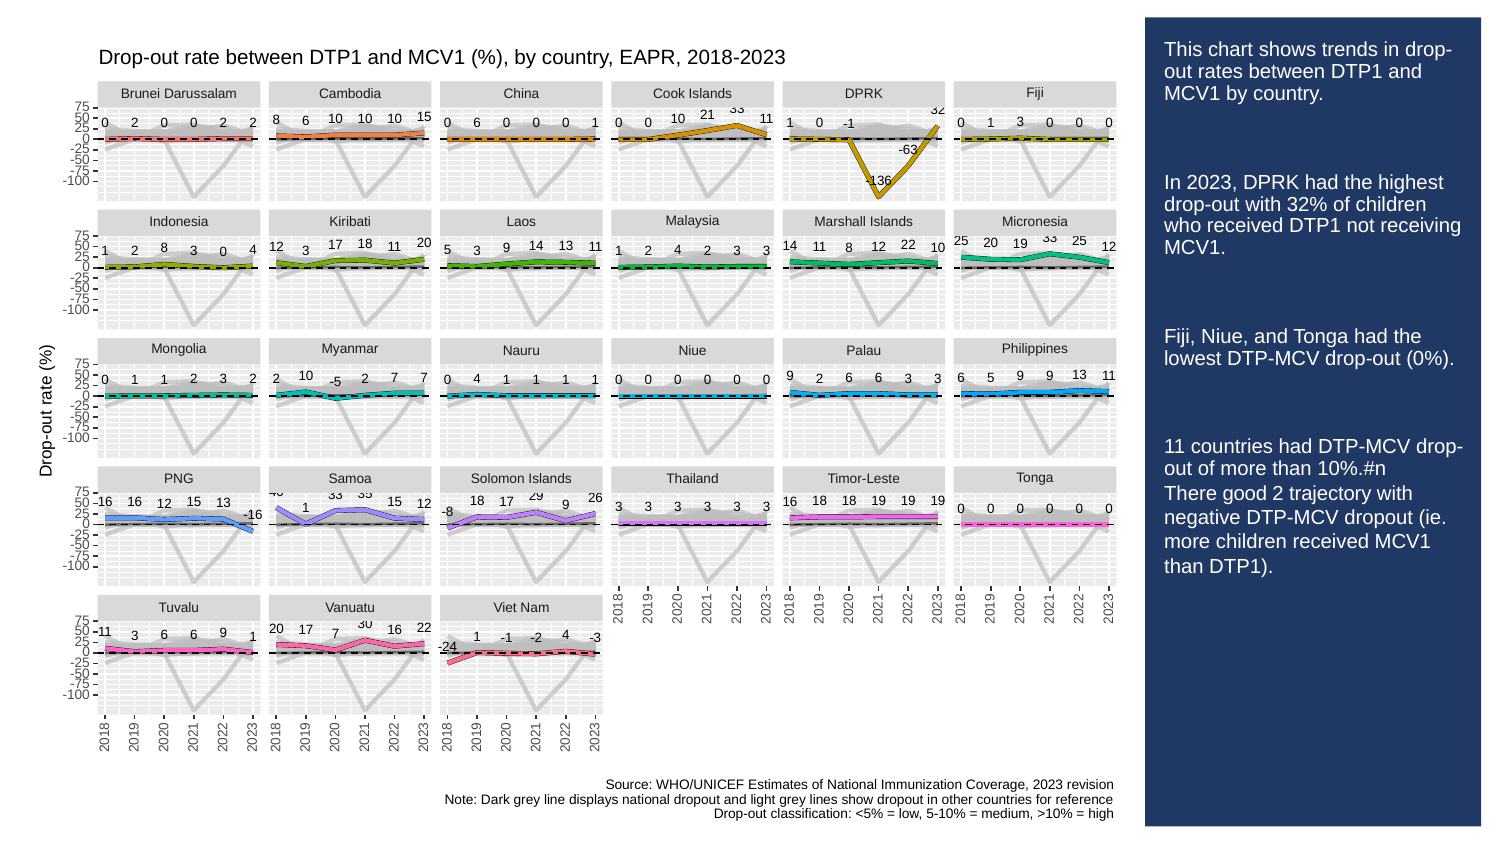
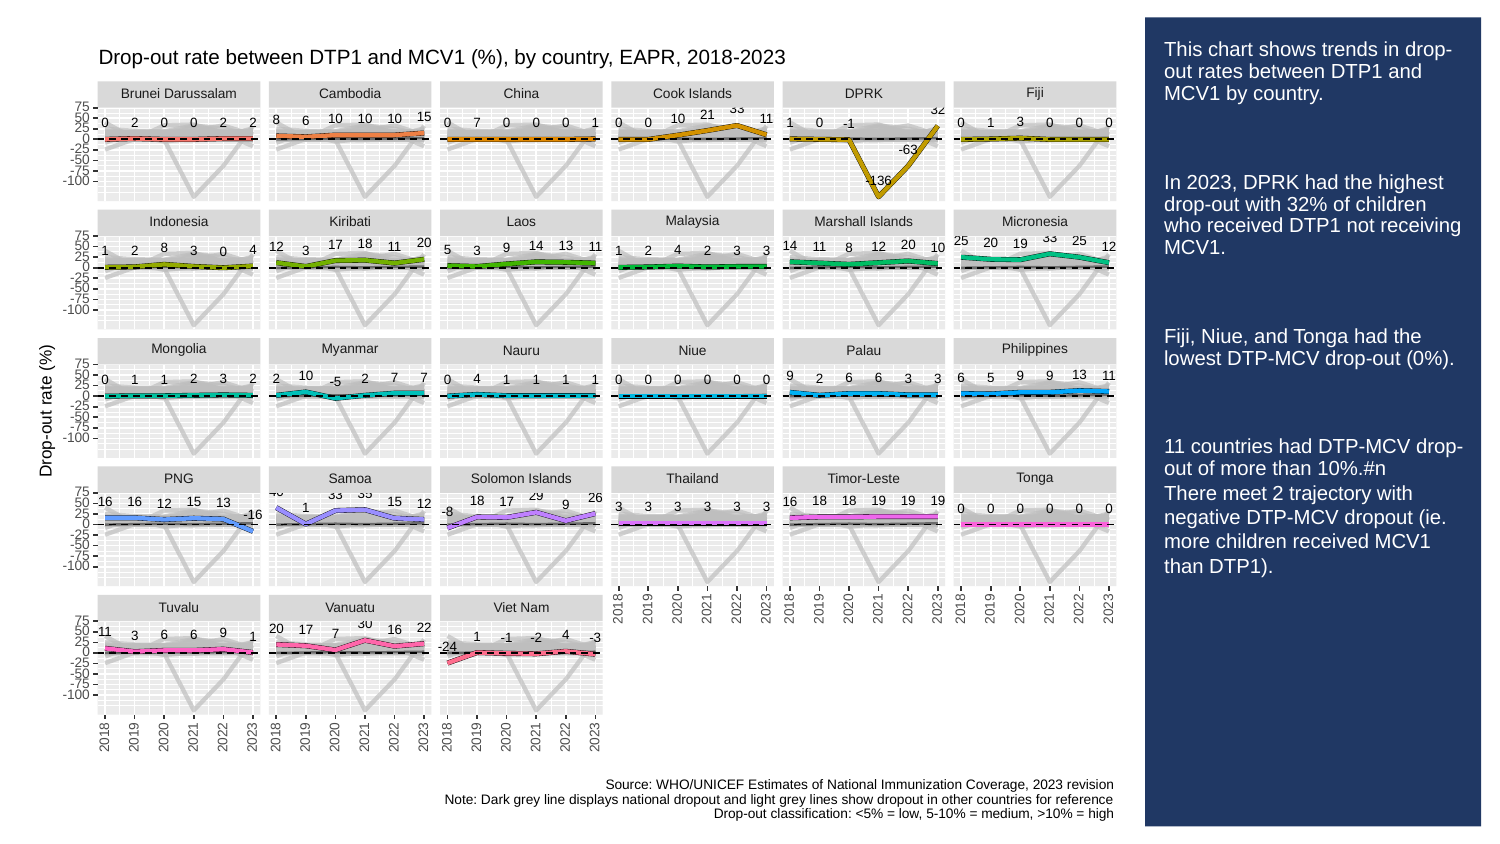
0 6: 6 -> 7 (477, 123)
8 12 22: 22 -> 20 (908, 245)
good: good -> meet (1245, 493)
